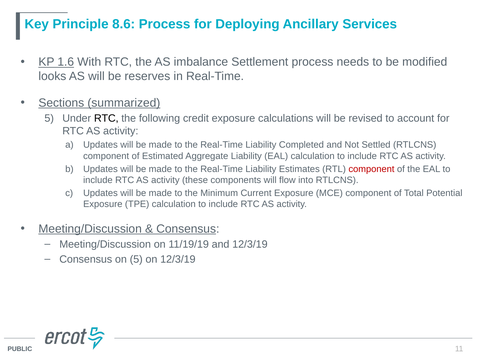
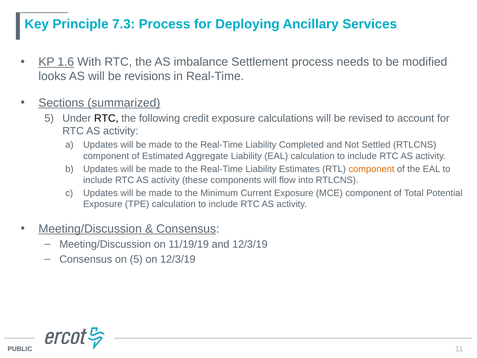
8.6: 8.6 -> 7.3 (124, 24)
reserves: reserves -> revisions (147, 76)
component colour: red -> orange (371, 169)
